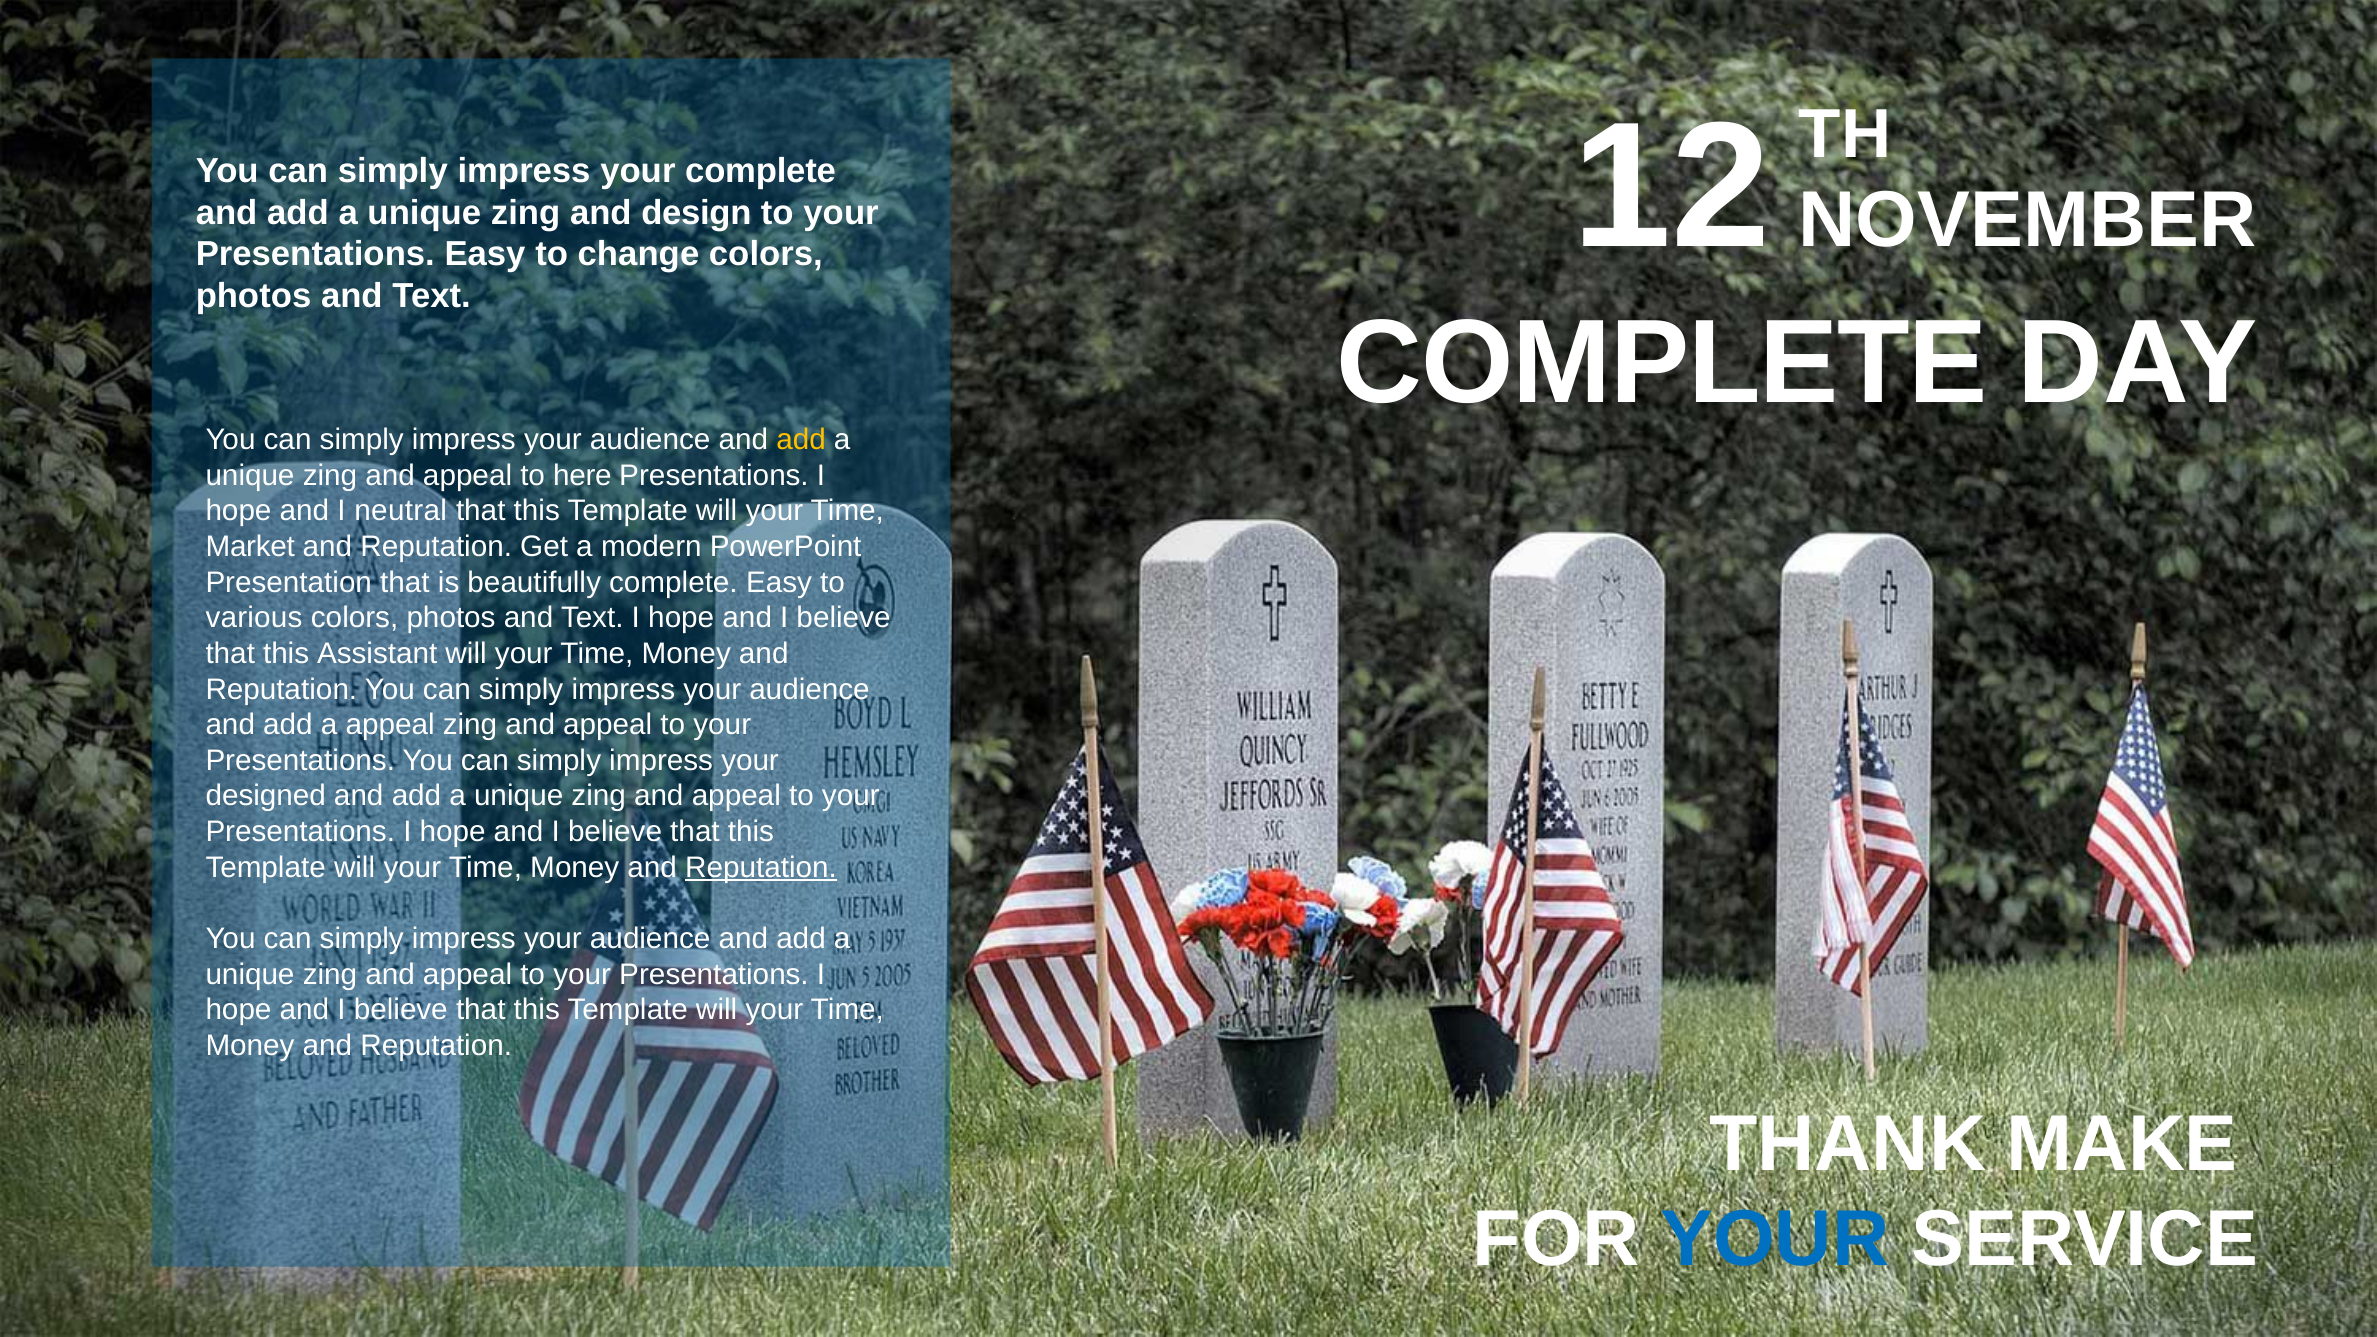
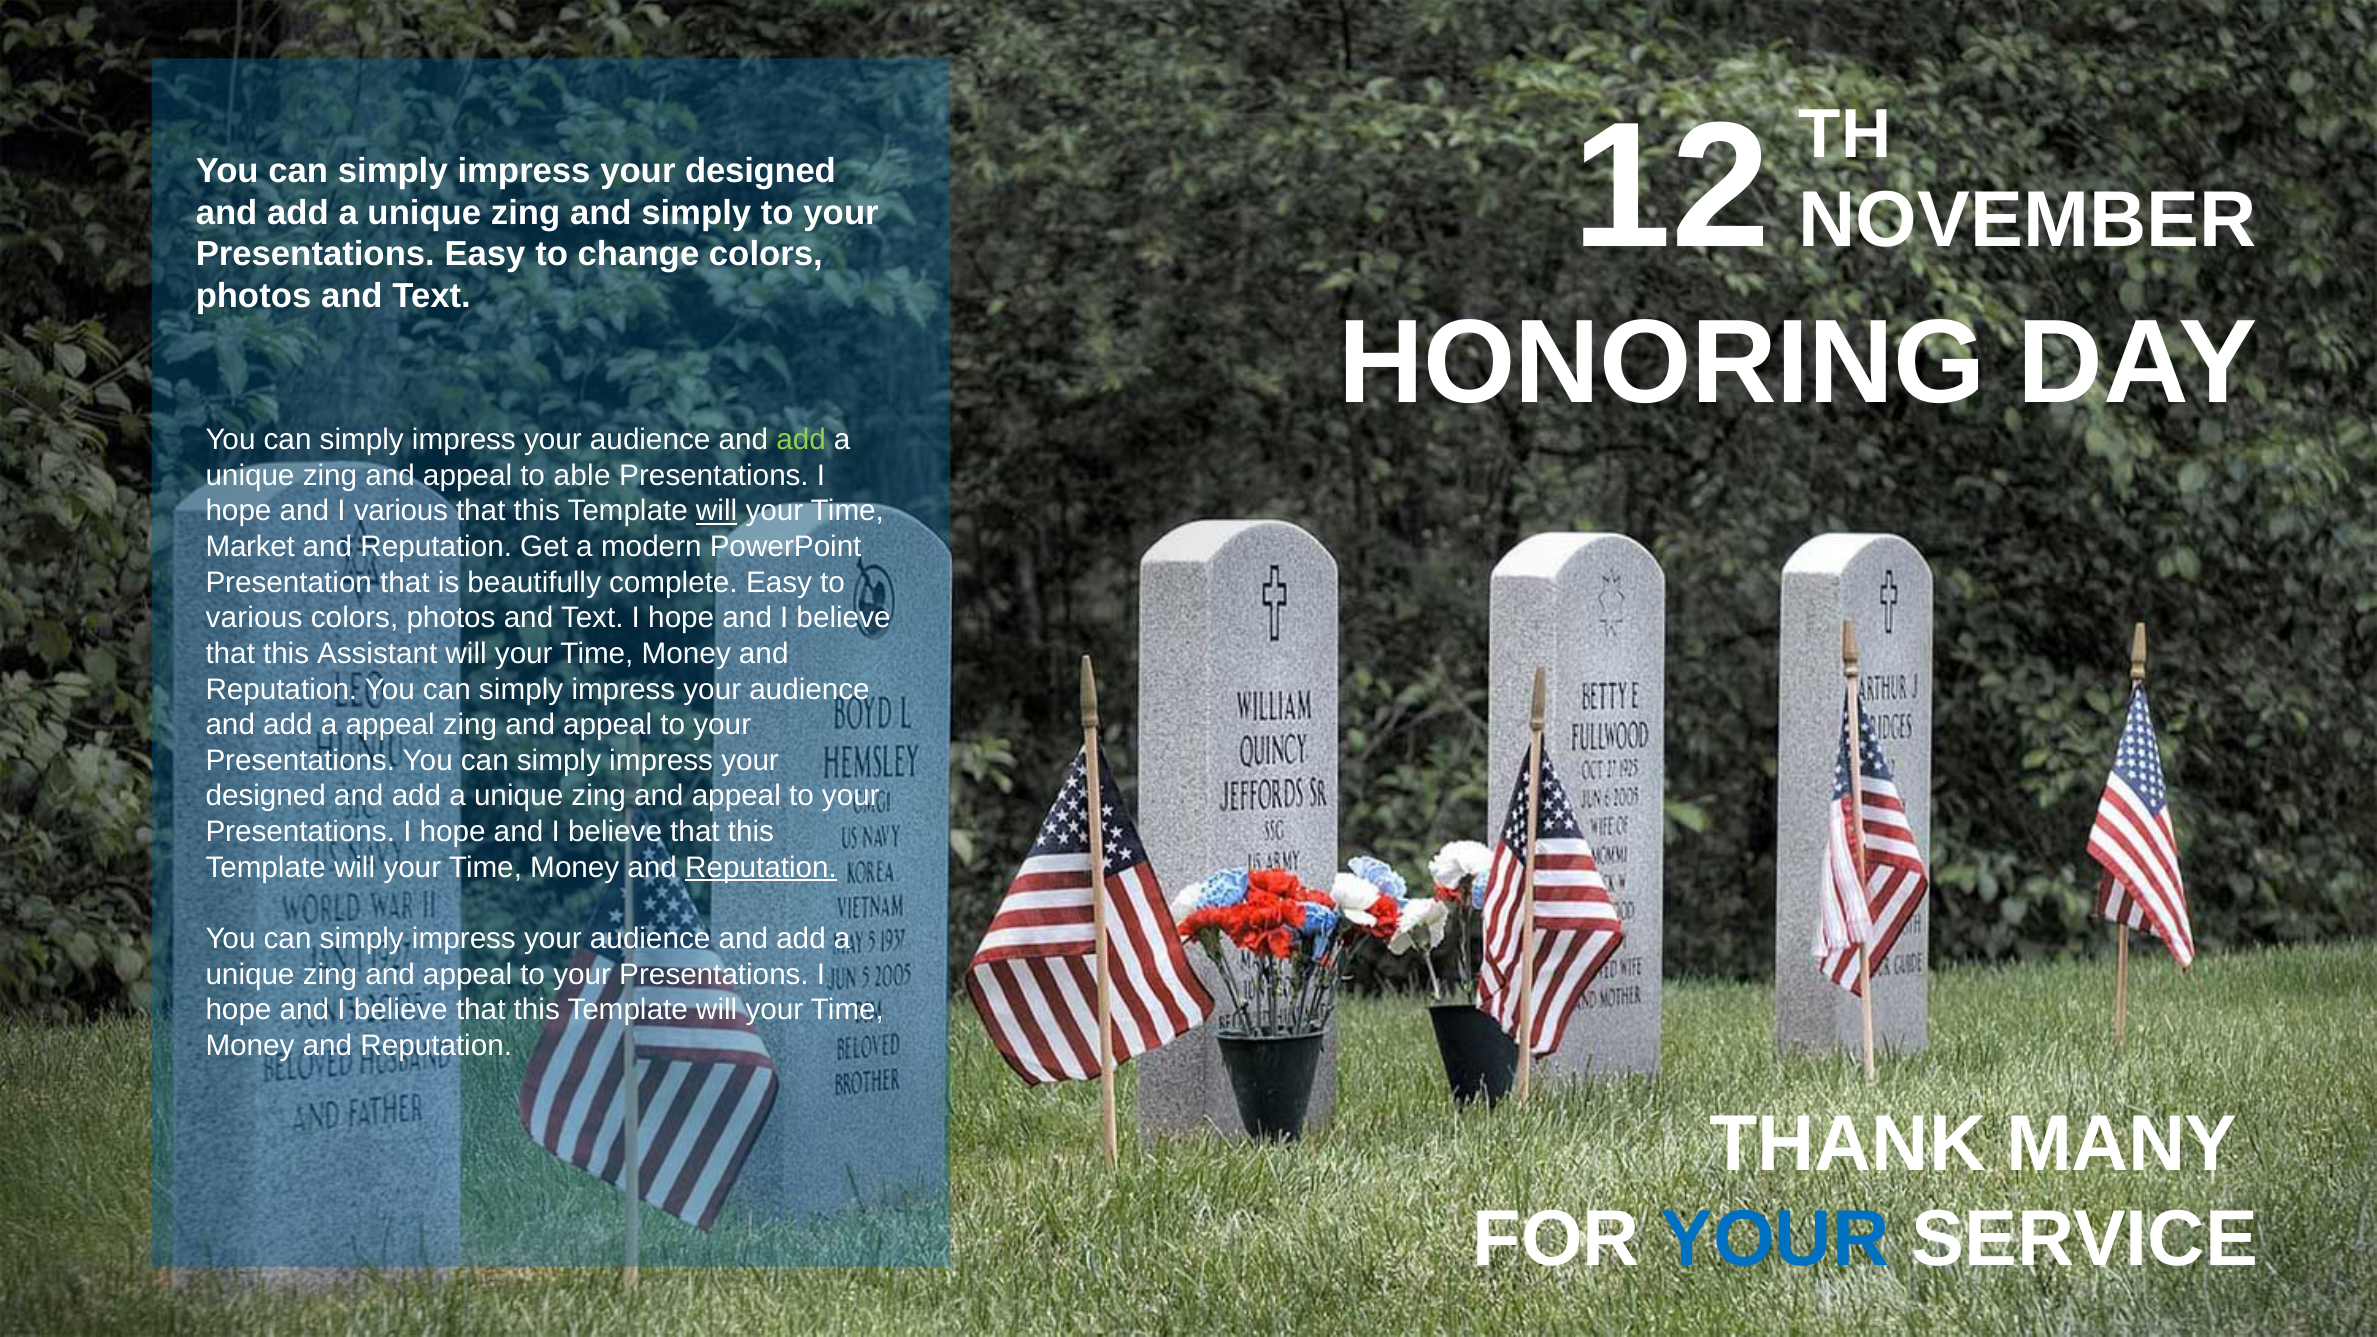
complete: complete -> designed (761, 171)
and design: design -> simply (696, 213)
COMPLETE: COMPLETE -> HONORING (1662, 364)
add colour: yellow -> light green (801, 440)
here: here -> able (582, 475)
I neutral: neutral -> various (401, 511)
will underline: none -> present (717, 511)
MAKE: MAKE -> MANY (2122, 1145)
